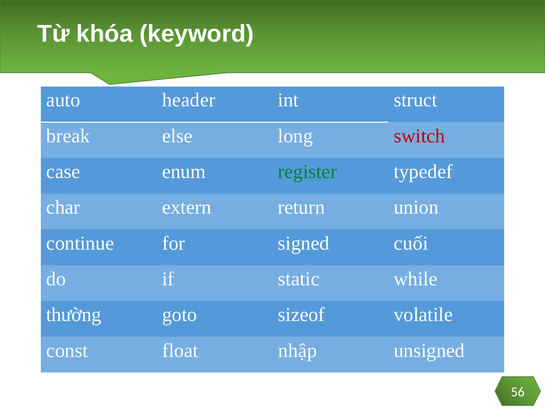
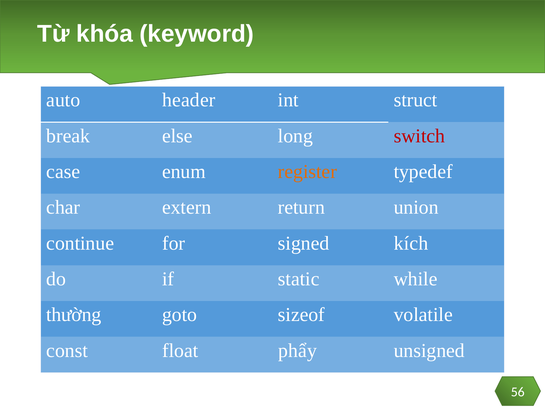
register colour: green -> orange (307, 172)
cuối: cuối -> kích (411, 243)
nhập: nhập -> phẩy (297, 350)
